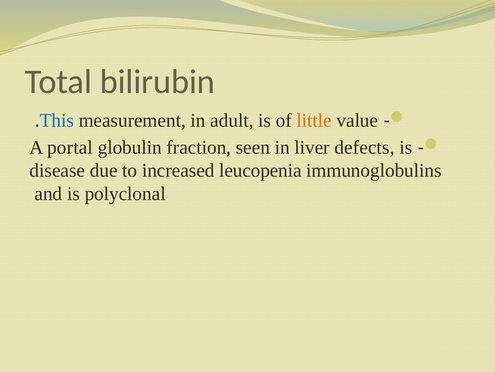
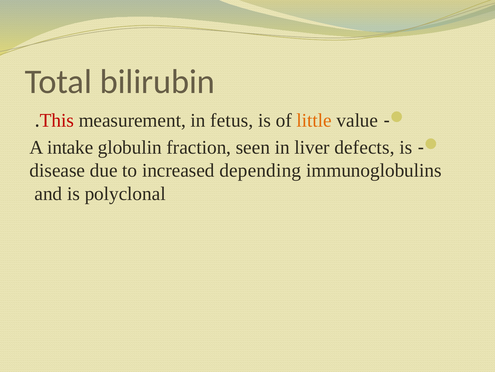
This colour: blue -> red (57, 120)
adult: adult -> fetus (232, 120)
portal: portal -> intake (70, 147)
leucopenia: leucopenia -> depending (260, 170)
